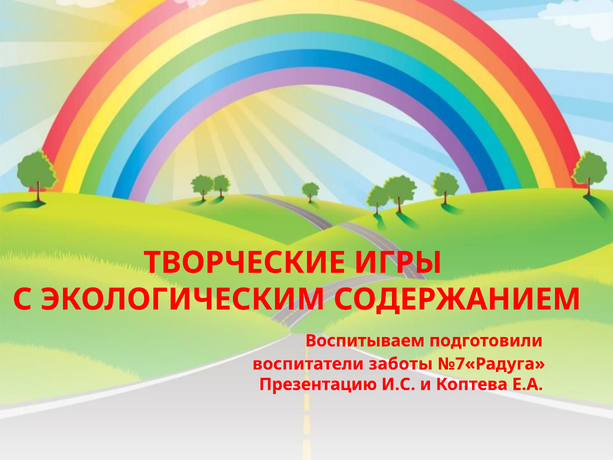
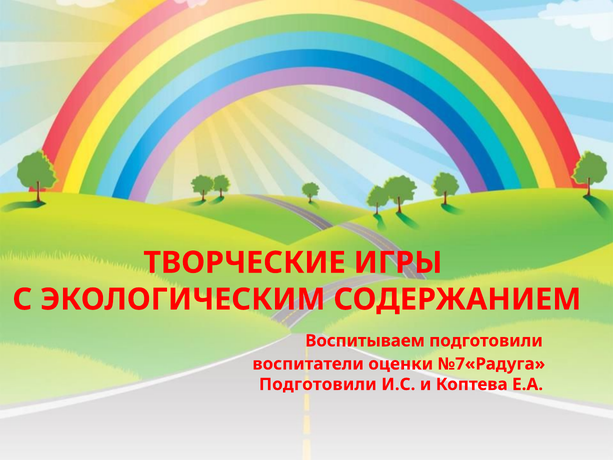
заботы: заботы -> оценки (401, 364)
Презентацию: Презентацию -> Подготовили (318, 384)
